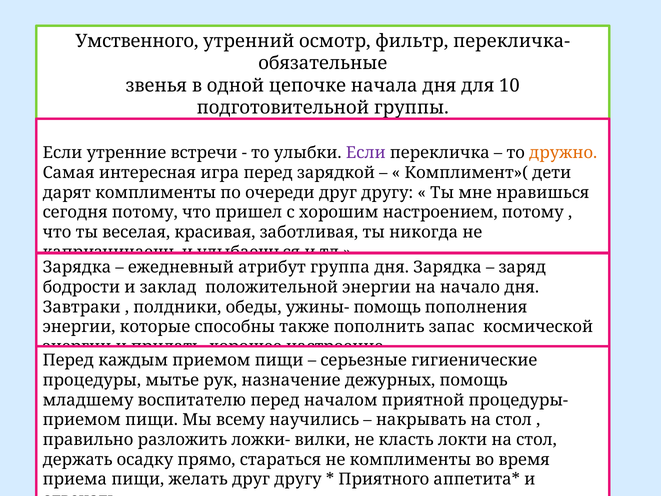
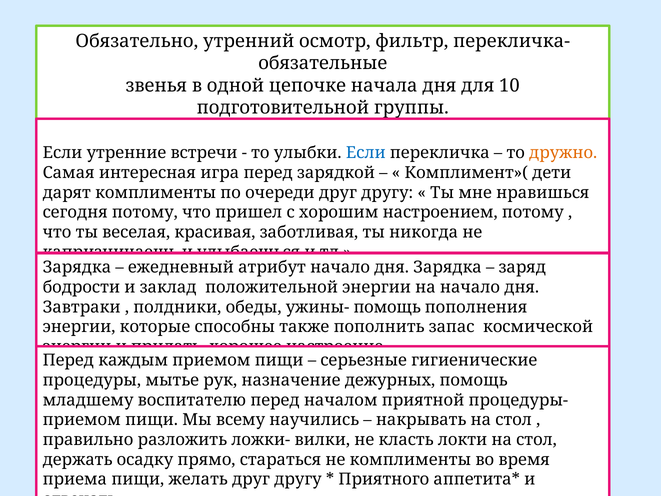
Умственного: Умственного -> Обязательно (137, 41)
Если colour: purple -> blue (366, 153)
атрибут группа: группа -> начало (340, 267)
